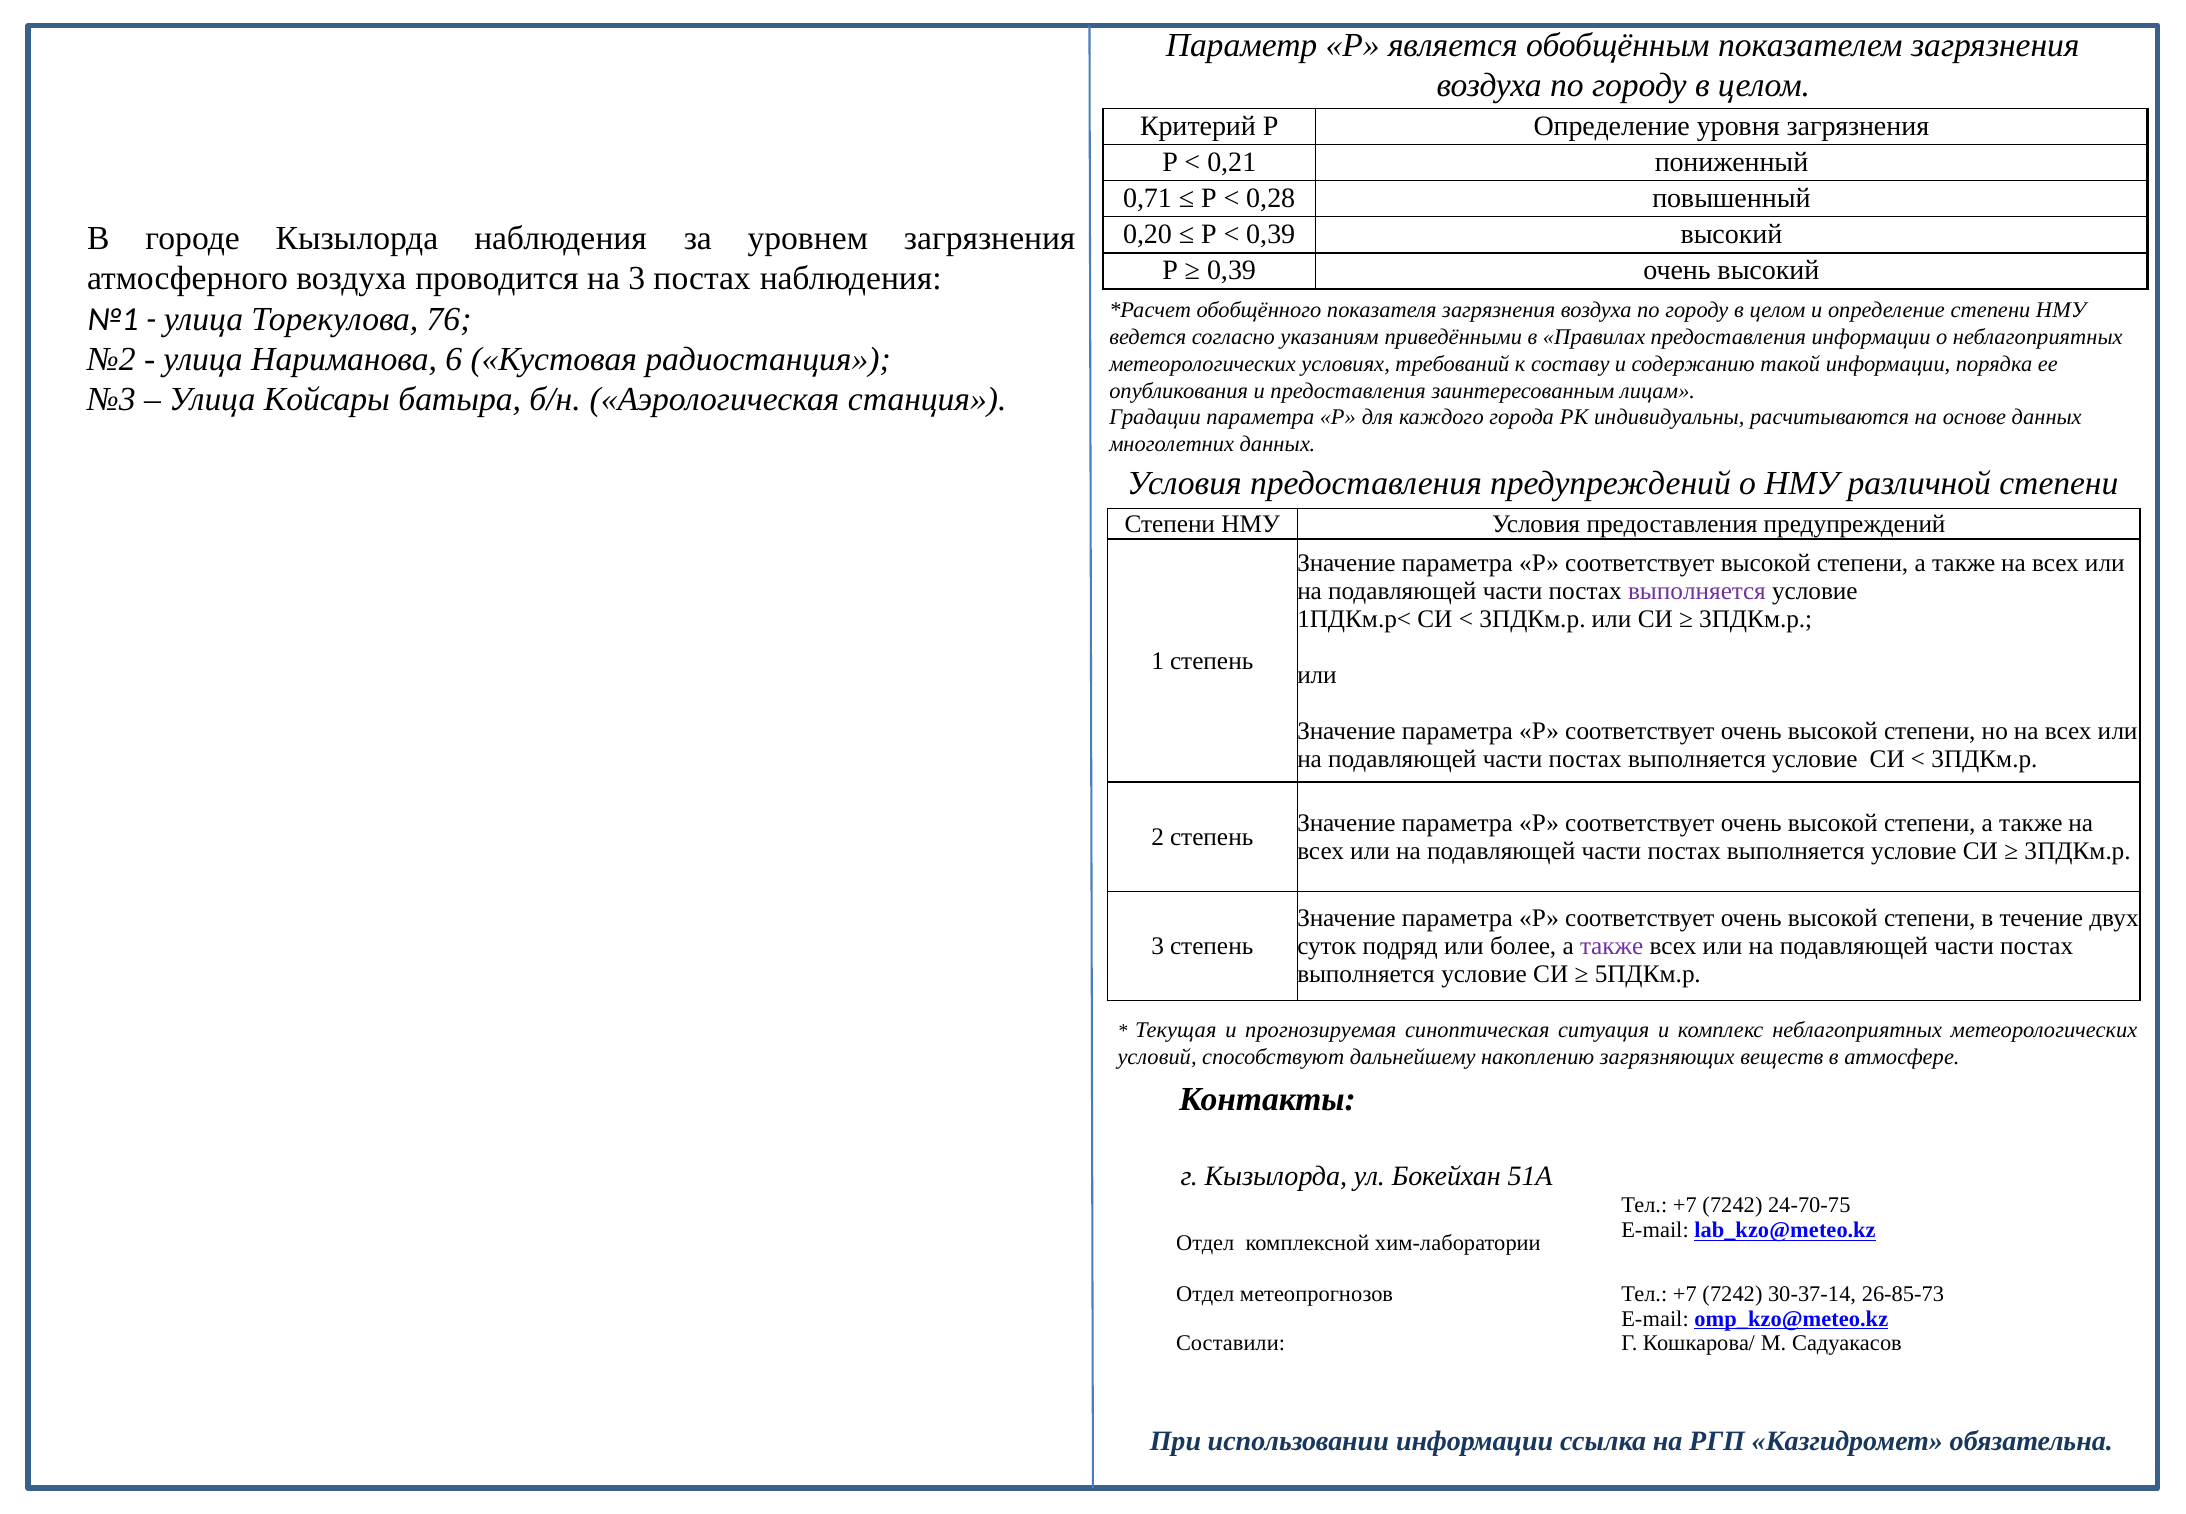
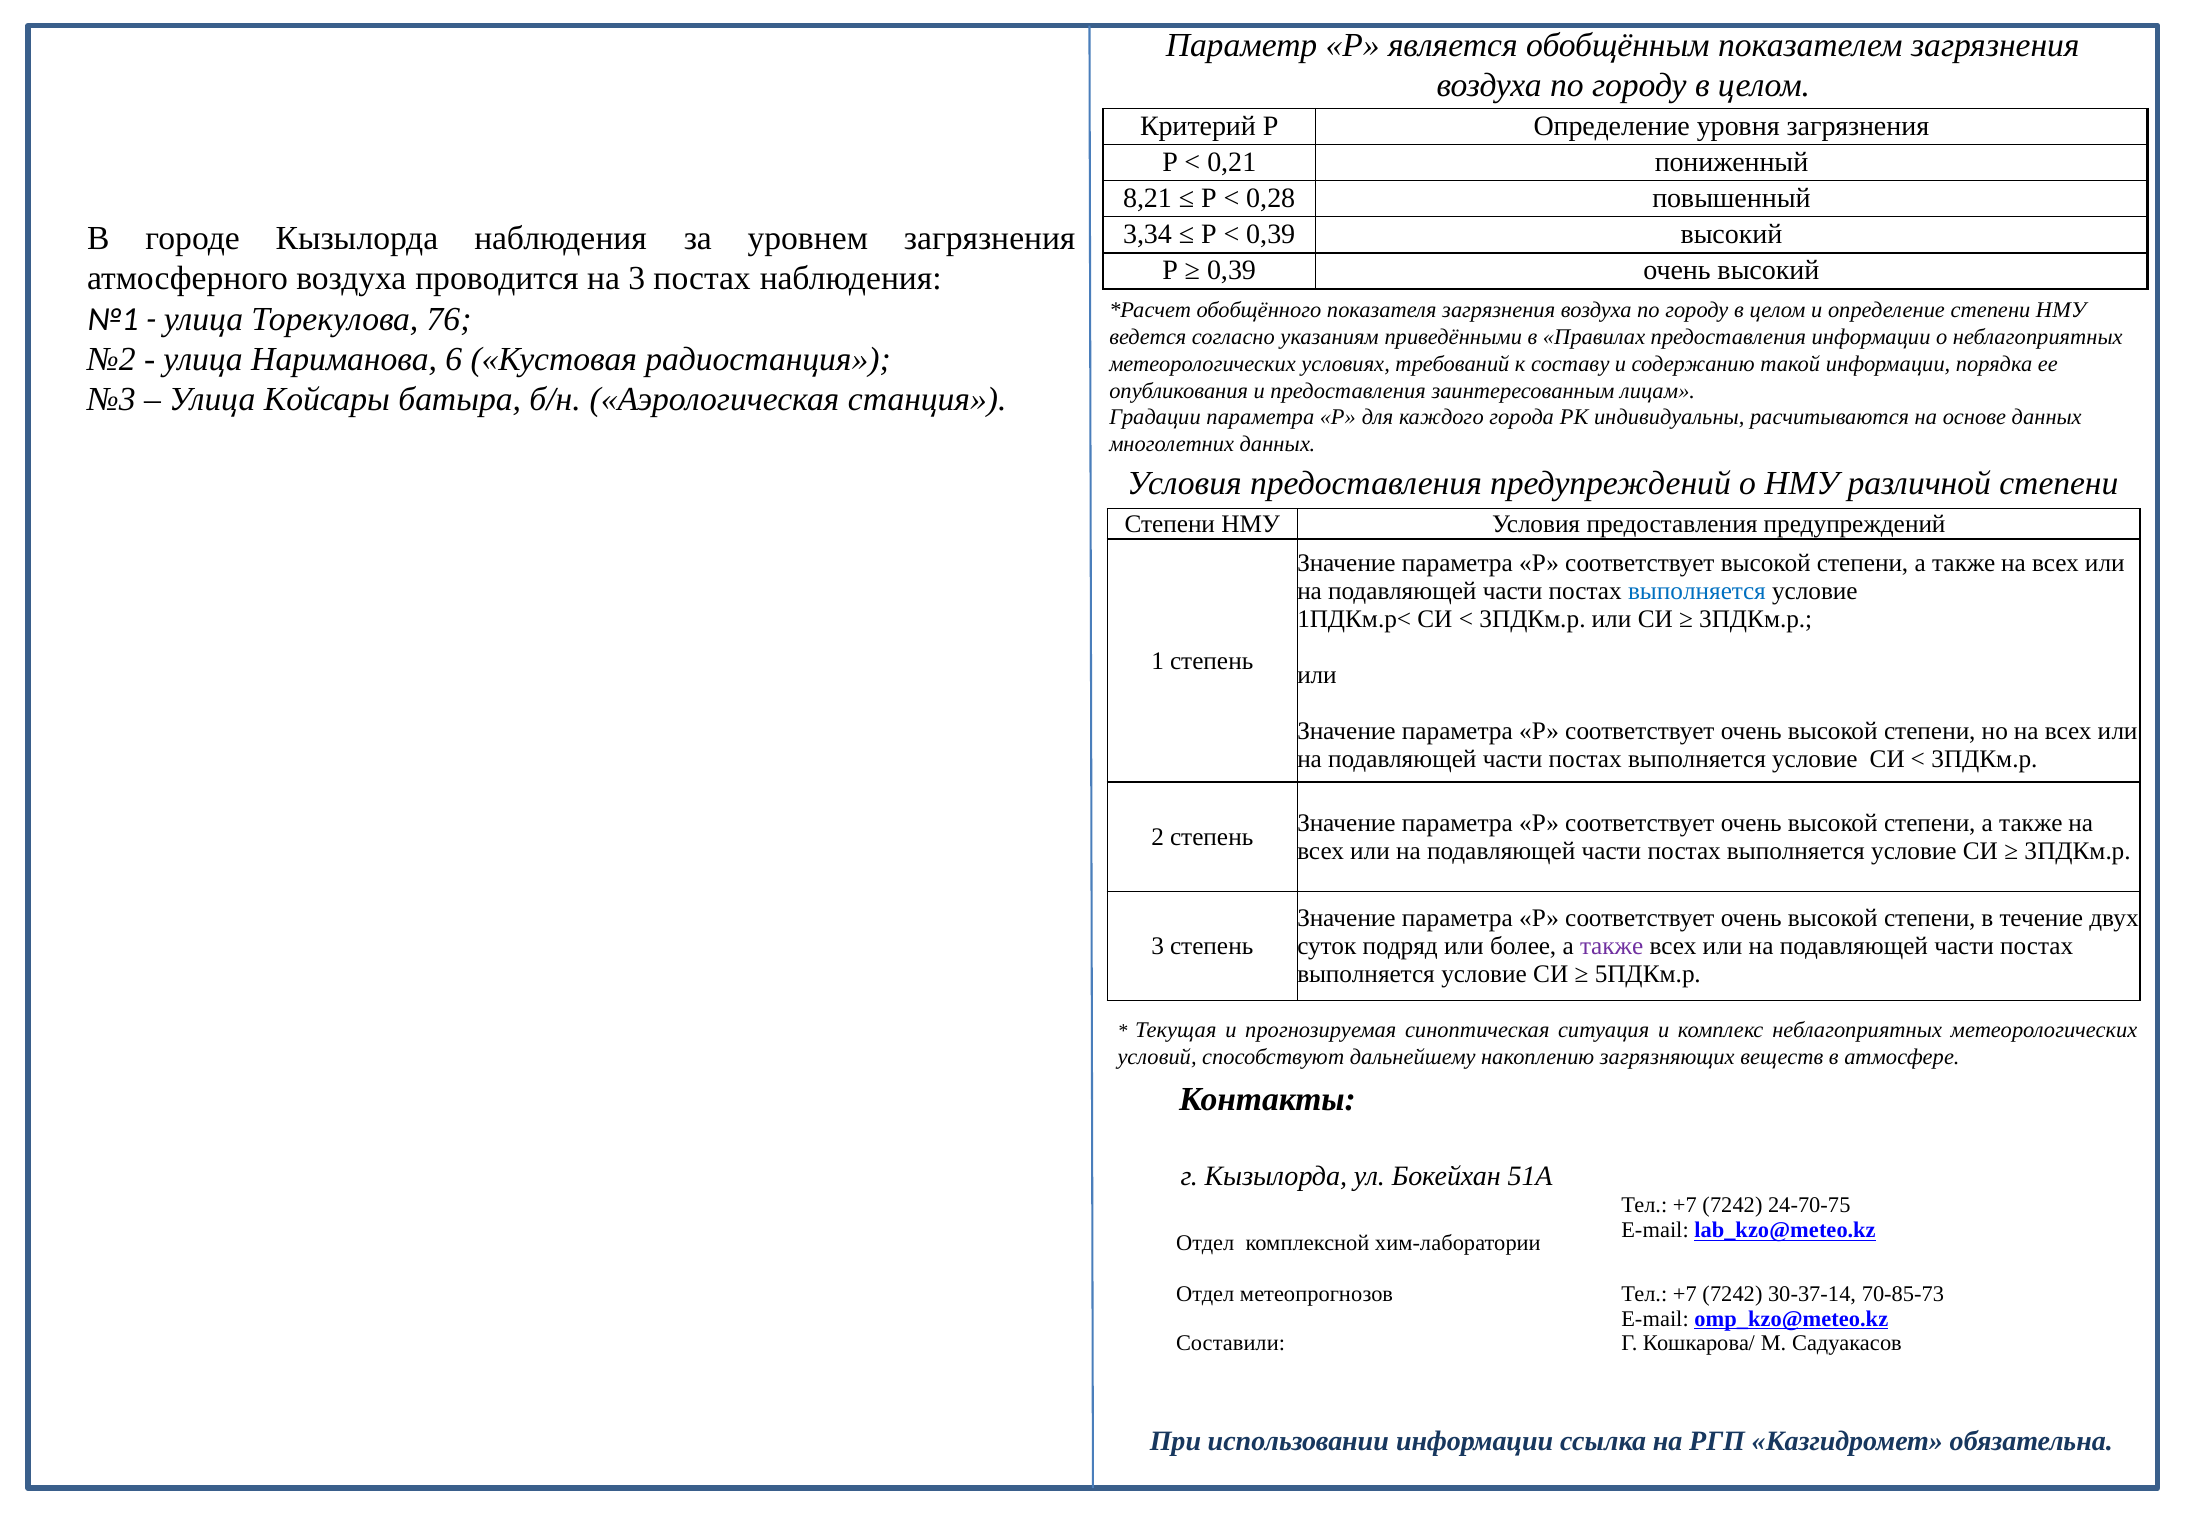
0,71: 0,71 -> 8,21 (1148, 198)
0,20: 0,20 -> 3,34 (1148, 234)
выполняется colour: purple -> blue (1697, 591)
26-85-73: 26-85-73 -> 70-85-73 (1903, 1293)
